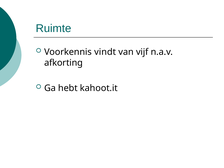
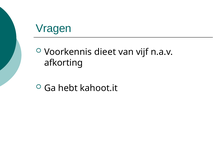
Ruimte: Ruimte -> Vragen (54, 28)
vindt: vindt -> dieet (105, 52)
